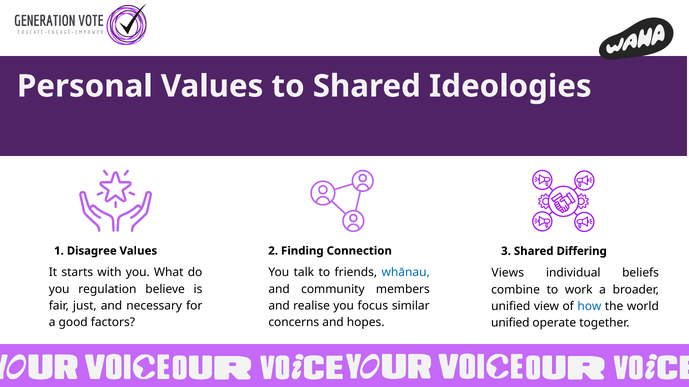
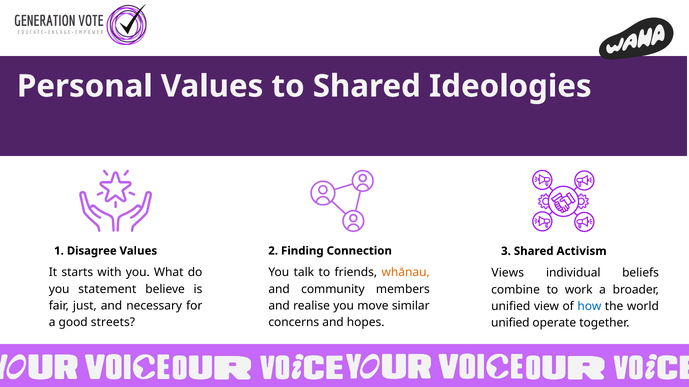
Differing: Differing -> Activism (582, 251)
whānau colour: blue -> orange (406, 273)
regulation: regulation -> statement (107, 289)
focus: focus -> move (373, 306)
factors: factors -> streets (113, 323)
